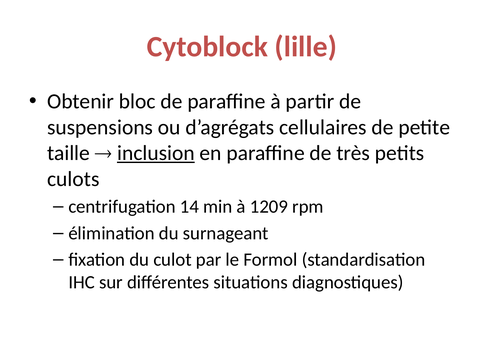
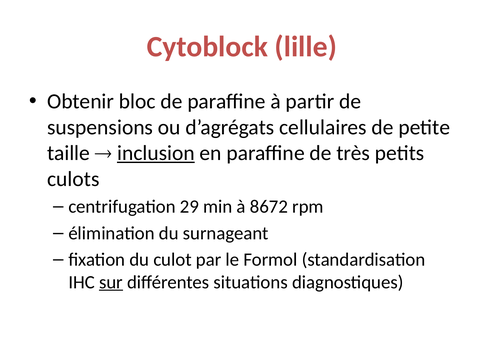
14: 14 -> 29 (189, 207)
1209: 1209 -> 8672 (269, 207)
sur underline: none -> present (111, 282)
